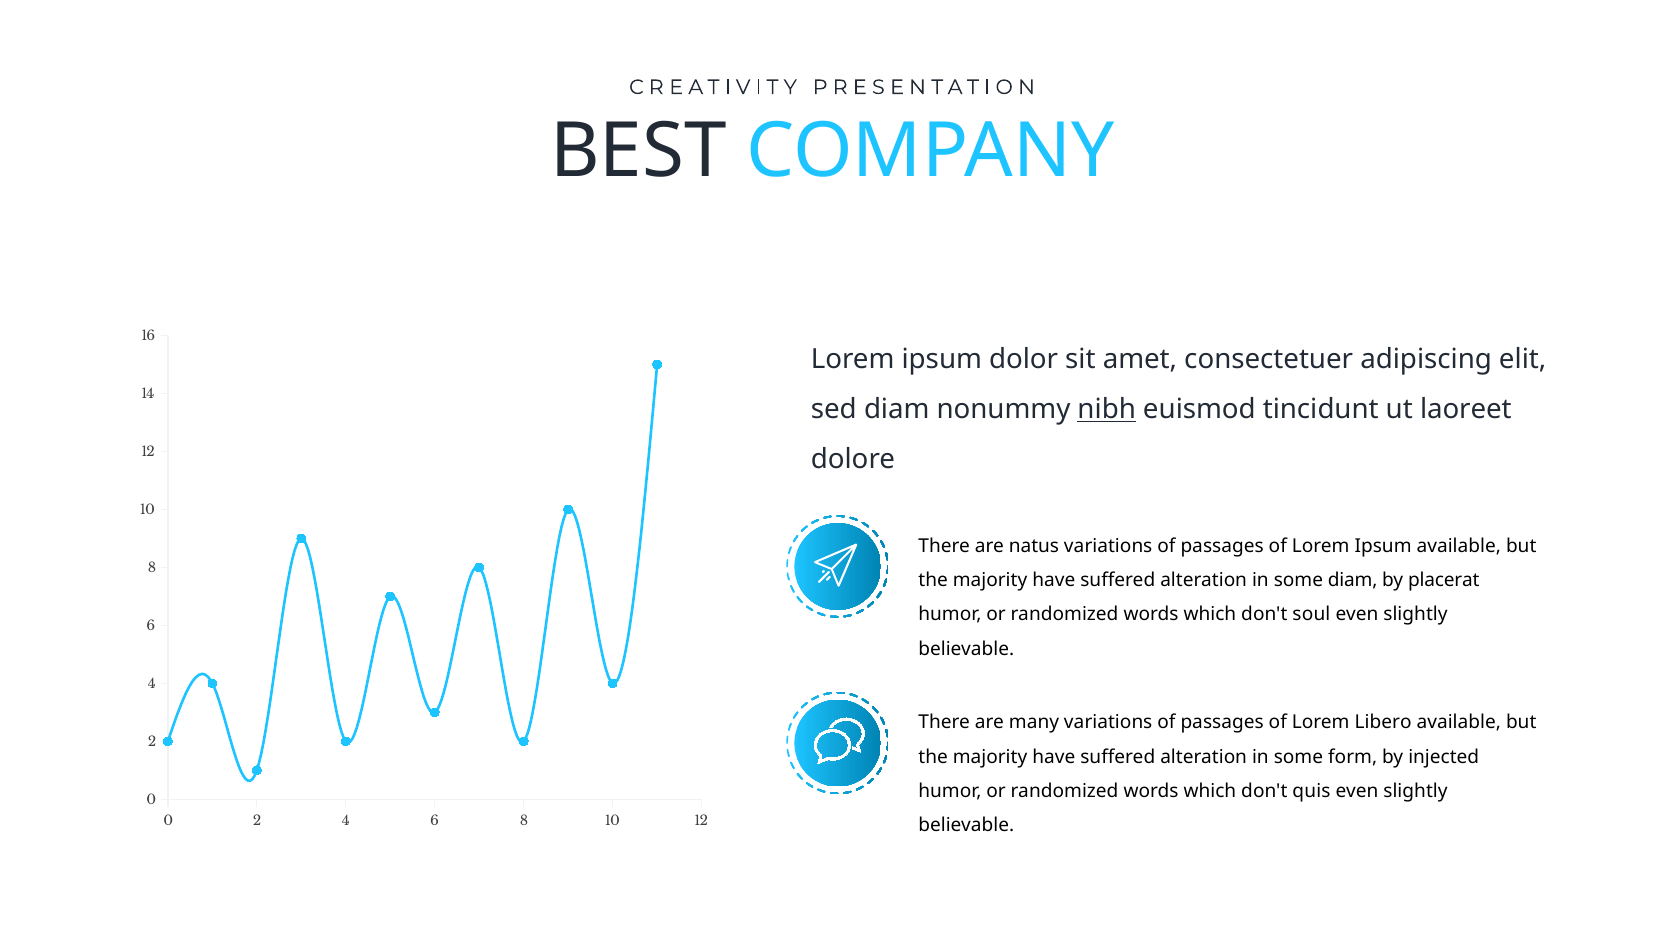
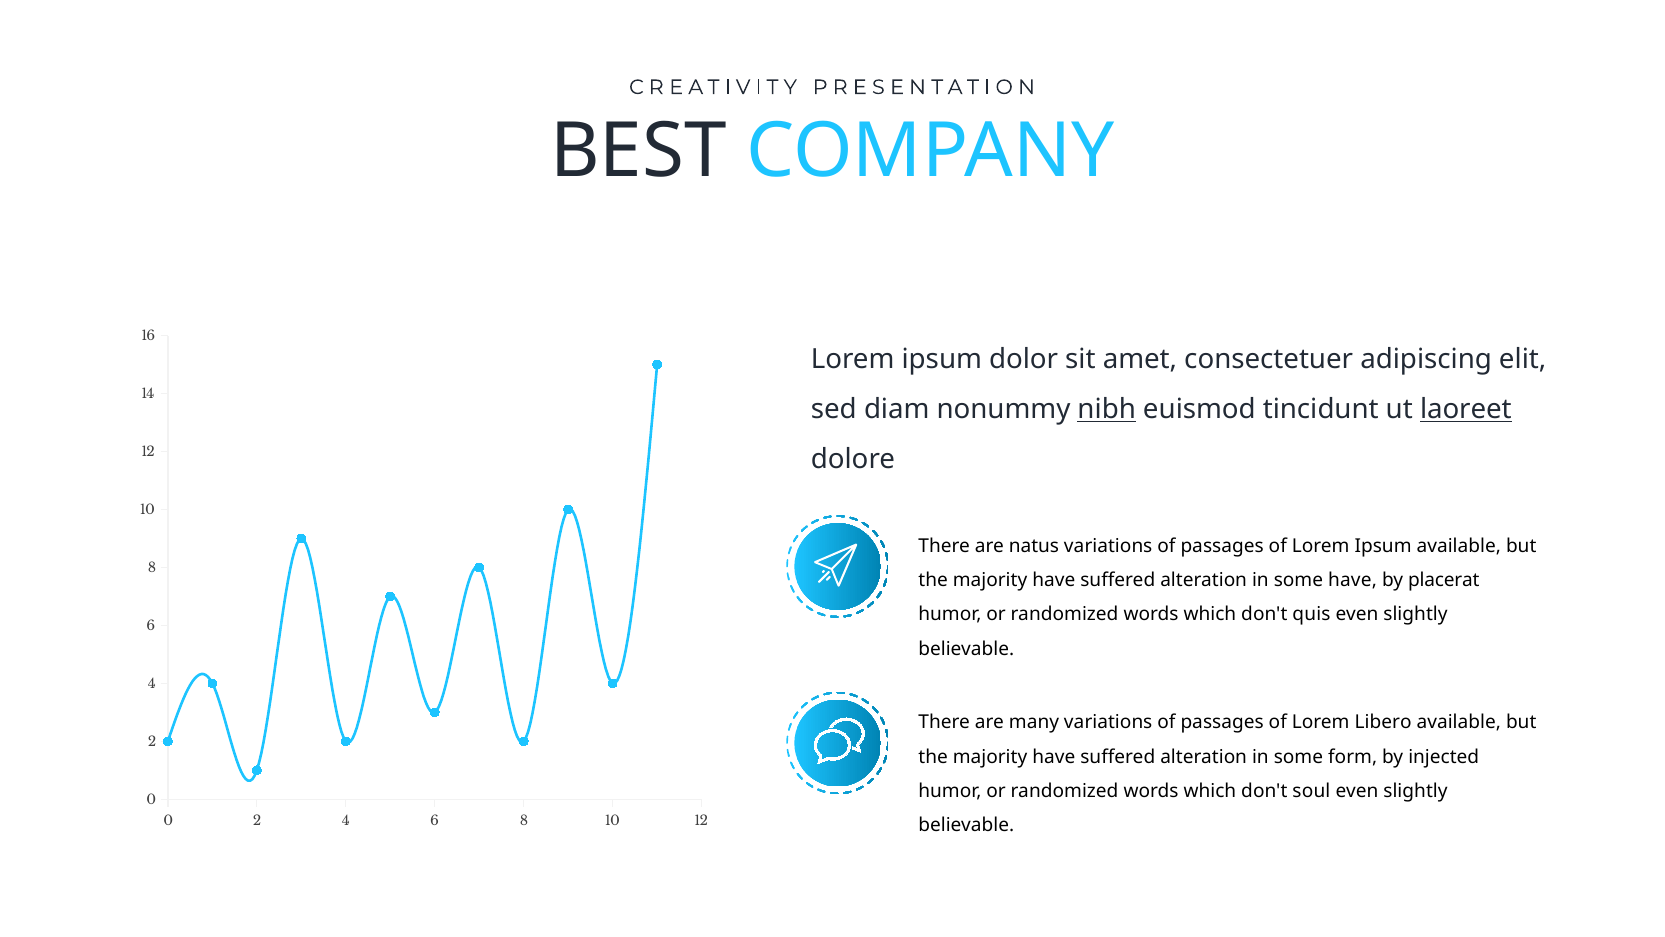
laoreet underline: none -> present (1466, 410)
some diam: diam -> have (1353, 580)
soul: soul -> quis (1311, 614)
quis: quis -> soul (1311, 791)
